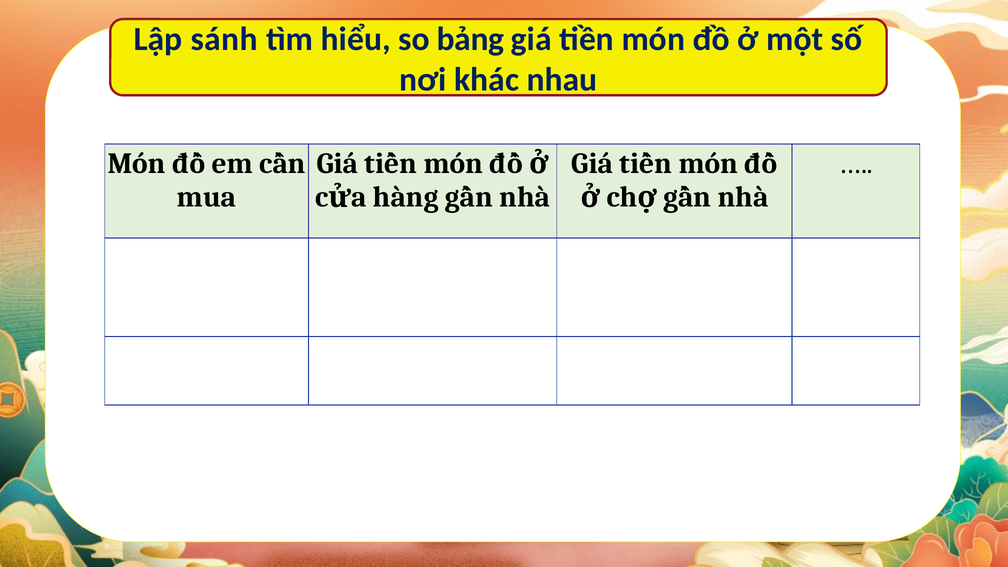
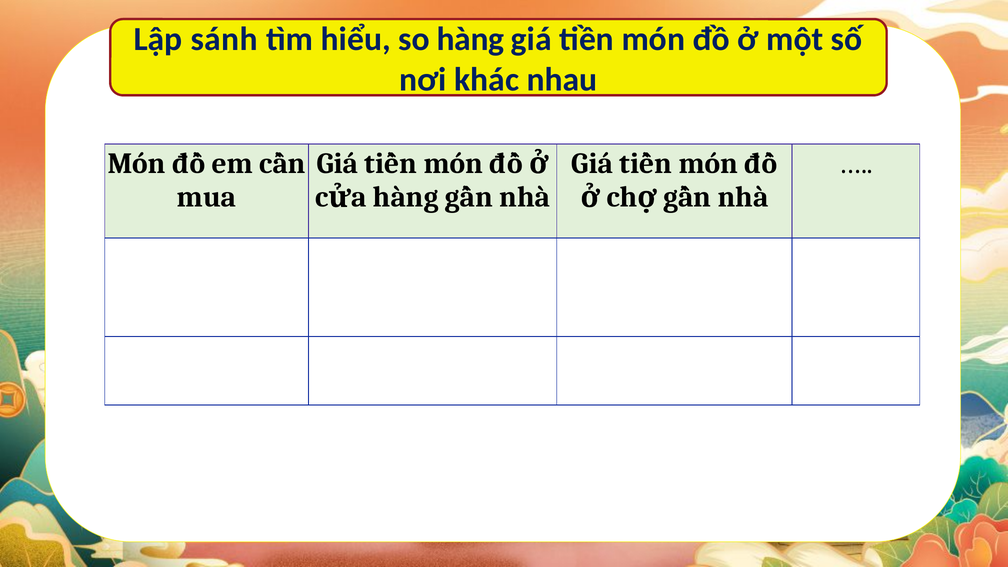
so bảng: bảng -> hàng (471, 39)
